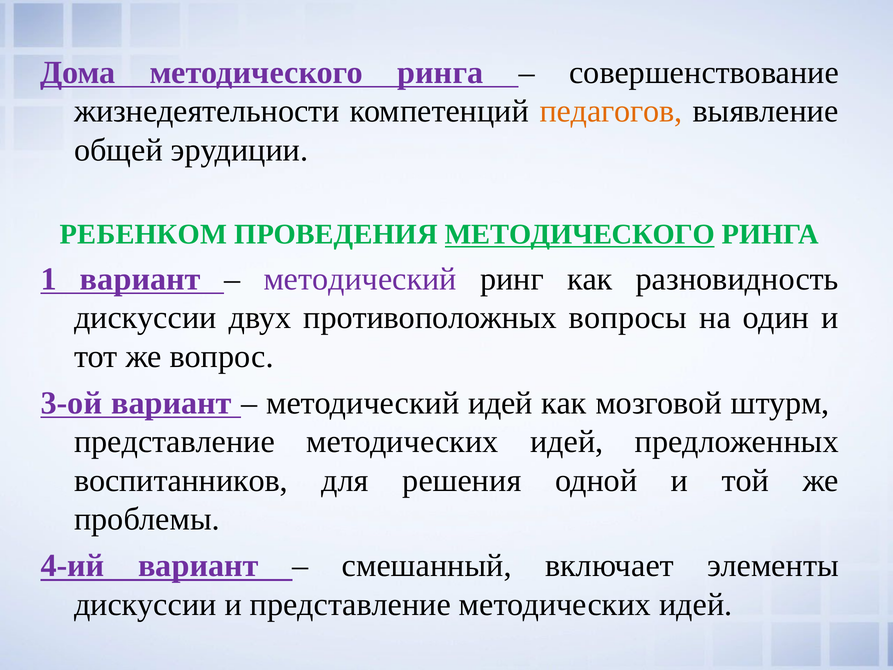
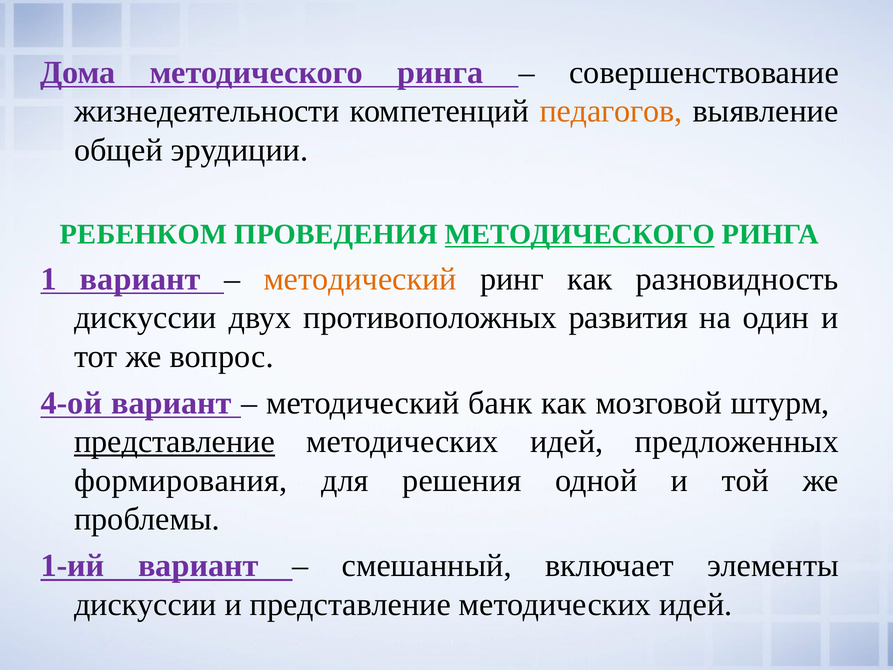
методический colour: purple -> orange (360, 279)
вопросы: вопросы -> развития (628, 318)
3-ой: 3-ой -> 4-ой (71, 403)
методический идей: идей -> банк (500, 403)
представление underline: none -> present (174, 442)
воспитанников: воспитанников -> формирования (181, 480)
4-ий: 4-ий -> 1-ий (73, 566)
